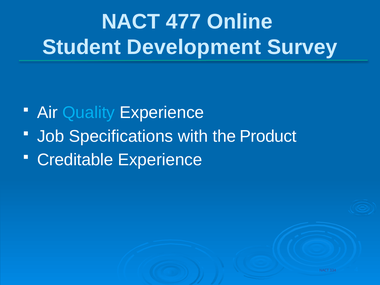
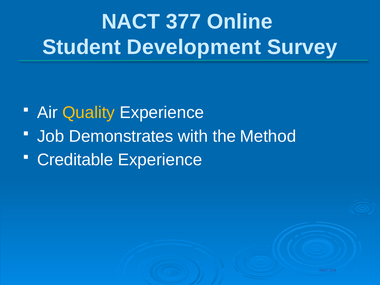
477: 477 -> 377 (183, 22)
Quality colour: light blue -> yellow (89, 113)
Specifications: Specifications -> Demonstrates (121, 136)
Product: Product -> Method (268, 136)
